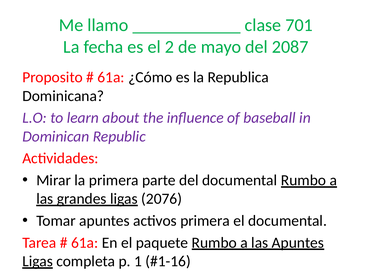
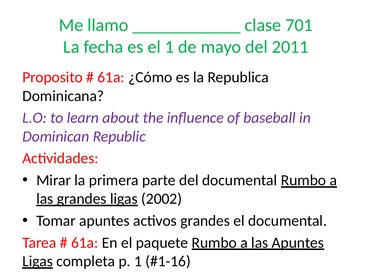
el 2: 2 -> 1 (169, 47)
2087: 2087 -> 2011 (290, 47)
2076: 2076 -> 2002 (162, 199)
activos primera: primera -> grandes (205, 221)
